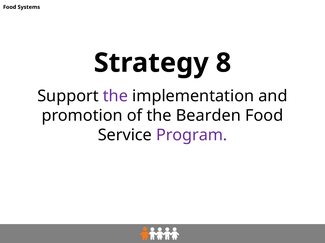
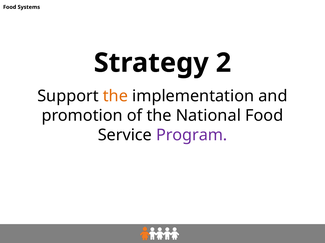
8: 8 -> 2 (223, 63)
the colour: purple -> orange (115, 96)
Bearden: Bearden -> National (208, 116)
